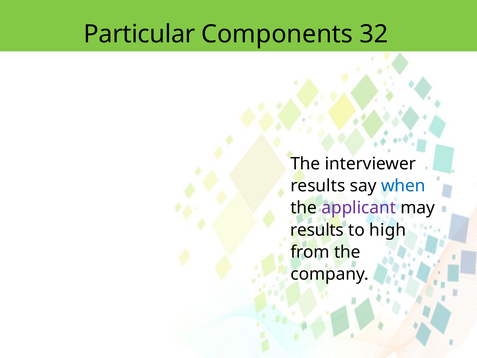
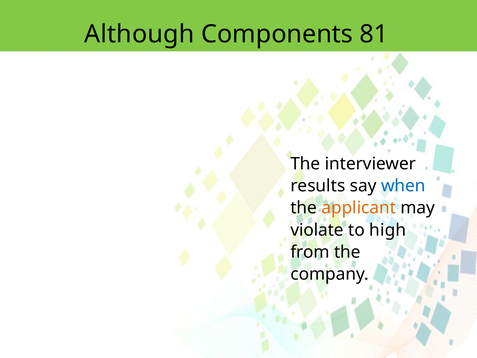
Particular: Particular -> Although (139, 34)
32: 32 -> 81 (374, 34)
applicant colour: purple -> orange (359, 208)
results: results -> violate (317, 230)
